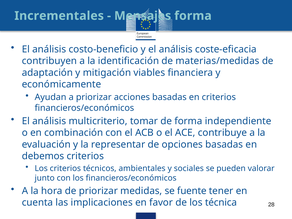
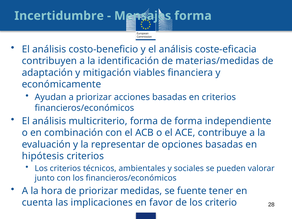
Incrementales: Incrementales -> Incertidumbre (59, 16)
multicriterio tomar: tomar -> forma (144, 121)
debemos: debemos -> hipótesis (43, 156)
técnica: técnica -> criterio (221, 203)
